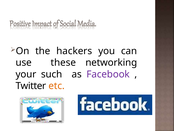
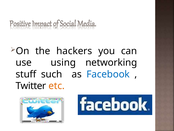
these: these -> using (63, 62)
your: your -> stuff (26, 74)
Facebook colour: purple -> blue (108, 74)
